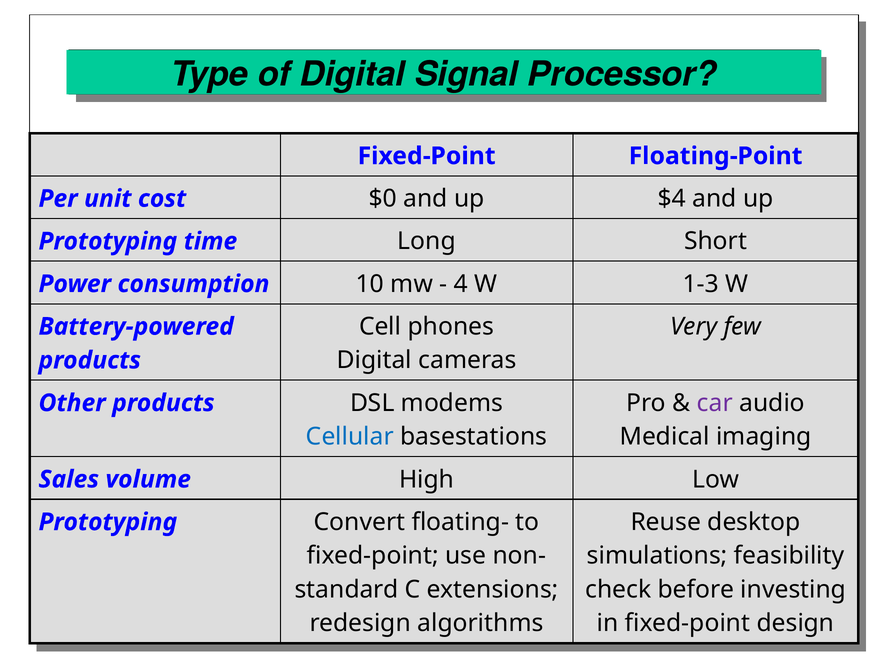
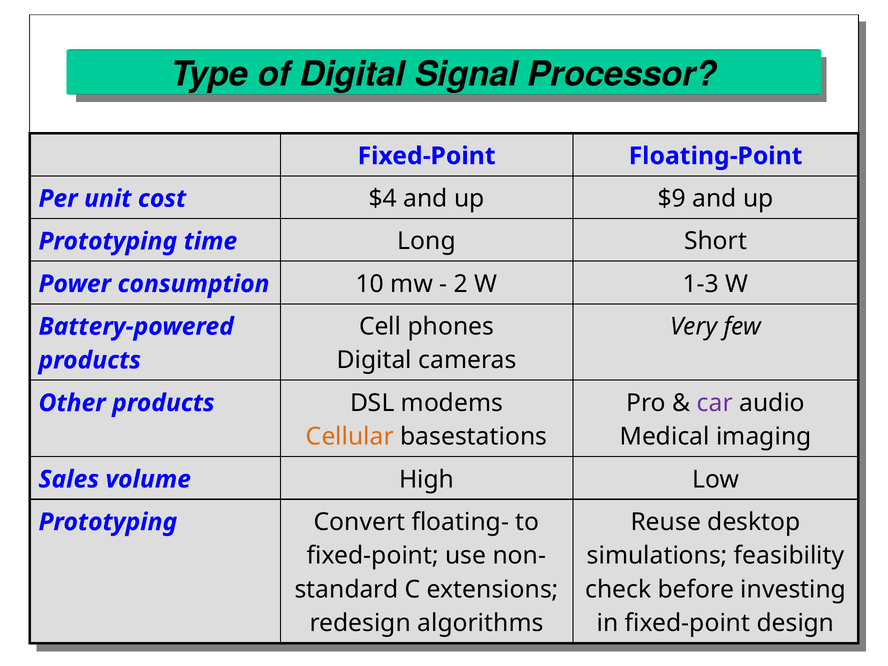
$0: $0 -> $4 (383, 199)
$4: $4 -> $9 (672, 199)
4: 4 -> 2 (461, 284)
Cellular colour: blue -> orange (350, 437)
